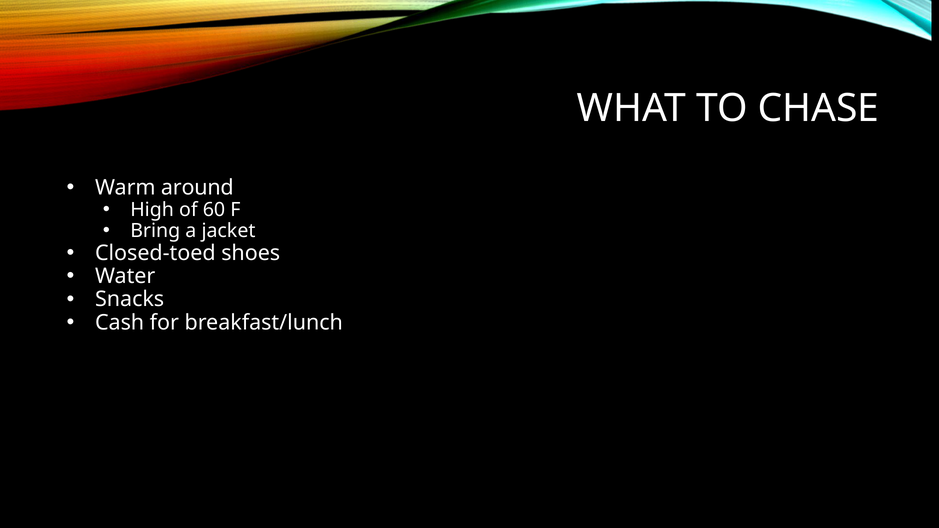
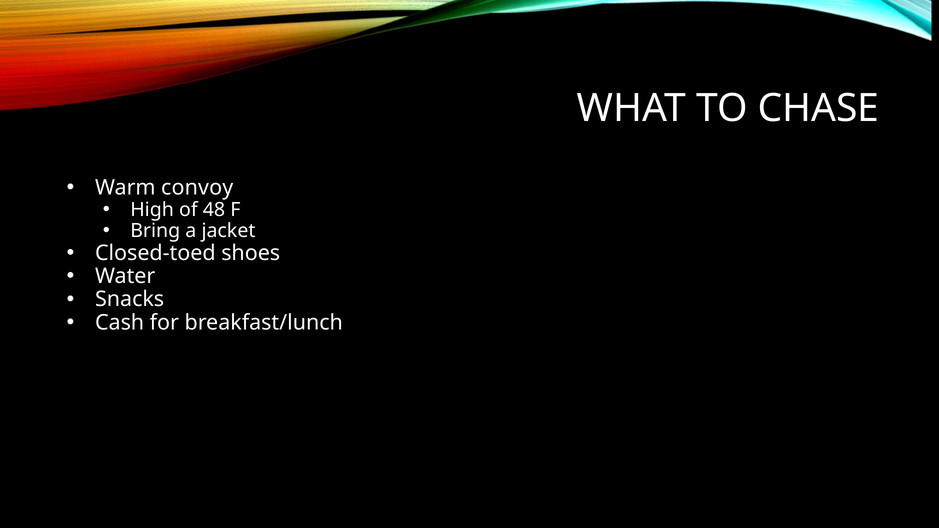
around: around -> convoy (197, 188)
60: 60 -> 48 (214, 210)
